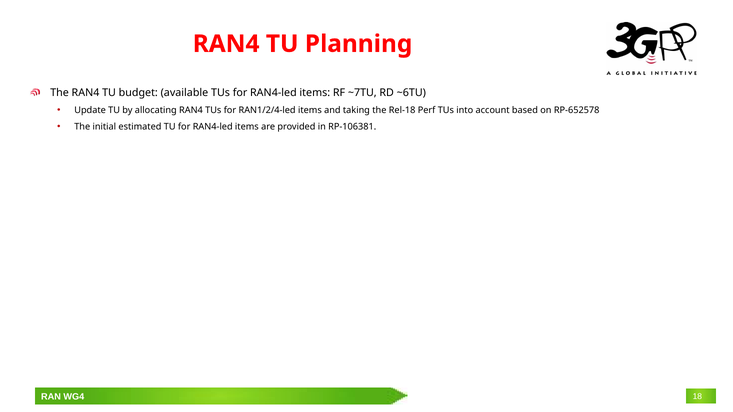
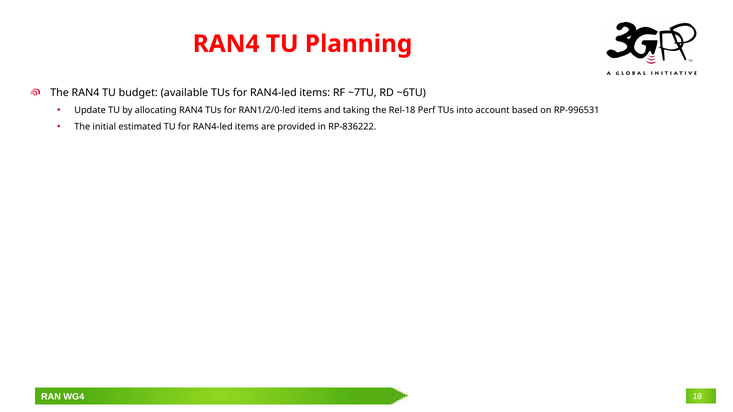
RAN1/2/4-led: RAN1/2/4-led -> RAN1/2/0-led (267, 110)
RP-652578: RP-652578 -> RP-996531 (577, 110)
RP-106381: RP-106381 -> RP-836222 (352, 127)
